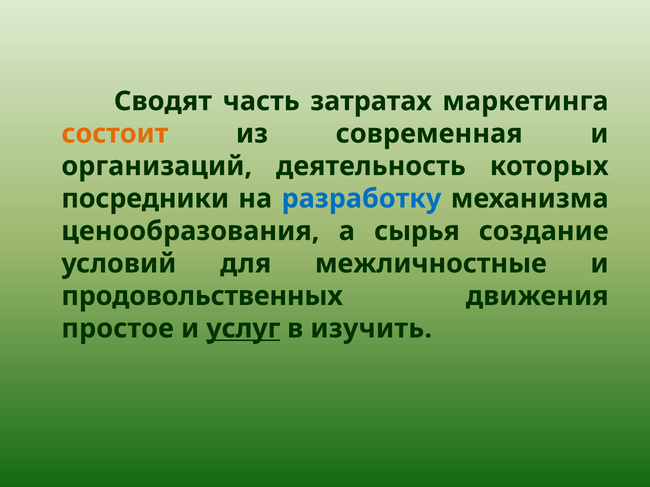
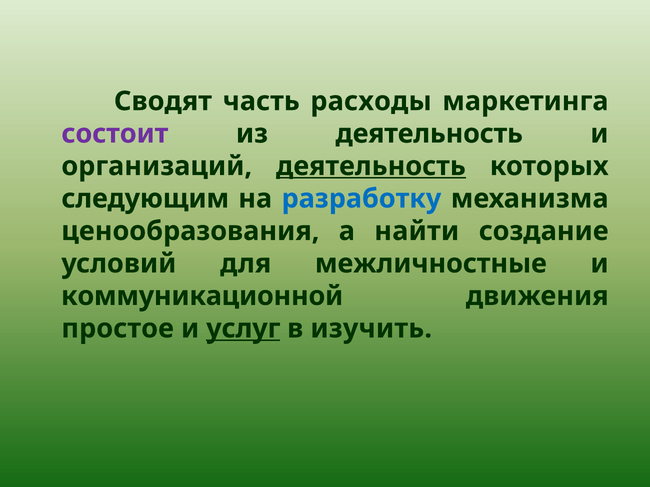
затратах: затратах -> расходы (371, 101)
состоит colour: orange -> purple (115, 134)
из современная: современная -> деятельность (429, 134)
деятельность underline: none -> present (371, 166)
посредники: посредники -> следующим (145, 199)
сырья: сырья -> найти (417, 231)
продовольственных: продовольственных -> коммуникационной (202, 296)
